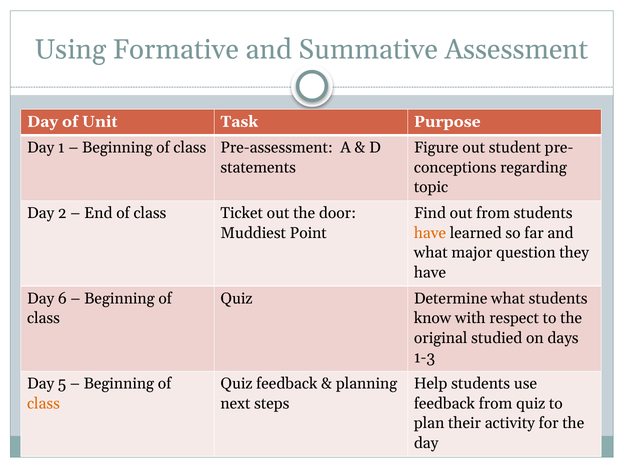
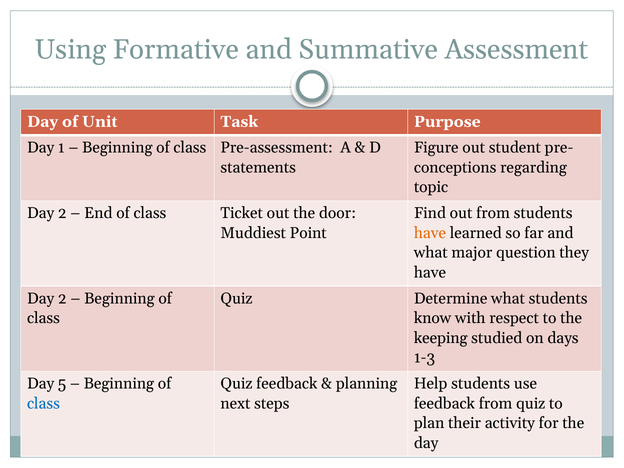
6: 6 -> 2 (62, 298)
original: original -> keeping (441, 338)
class colour: orange -> blue (43, 403)
